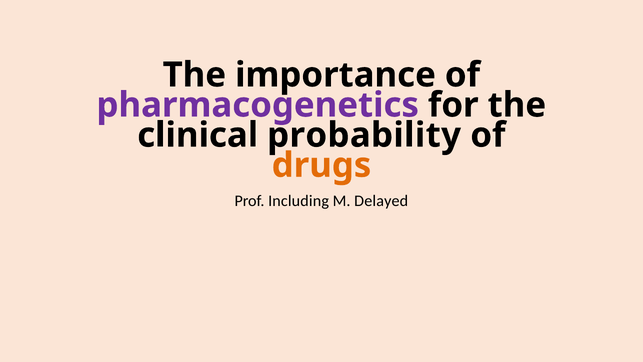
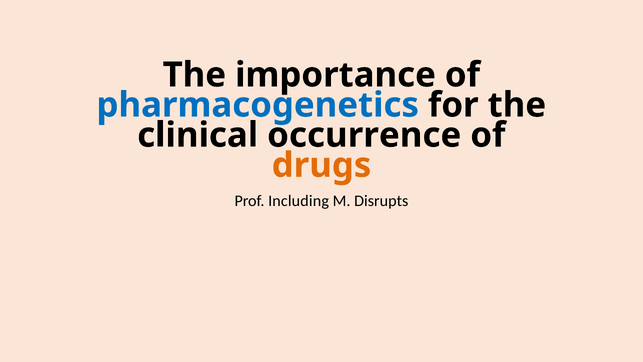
pharmacogenetics colour: purple -> blue (258, 105)
probability: probability -> occurrence (364, 135)
Delayed: Delayed -> Disrupts (381, 201)
